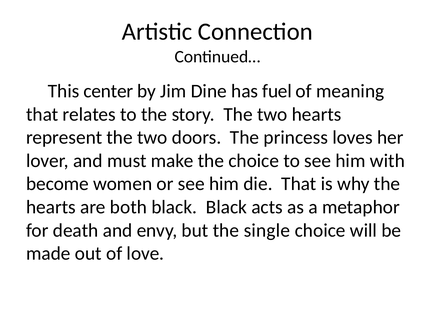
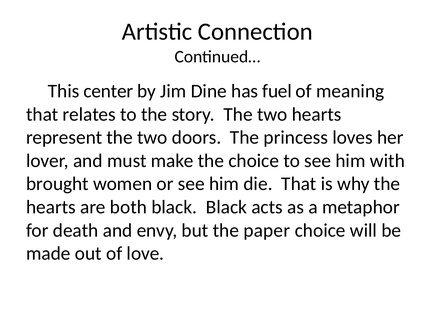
become: become -> brought (57, 184)
single: single -> paper (267, 230)
